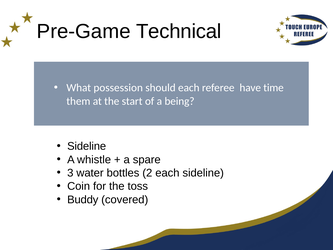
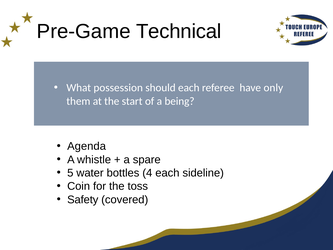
time: time -> only (273, 88)
Sideline: Sideline -> Agenda (87, 146)
3: 3 -> 5 (70, 173)
2: 2 -> 4 (147, 173)
Buddy: Buddy -> Safety (83, 199)
